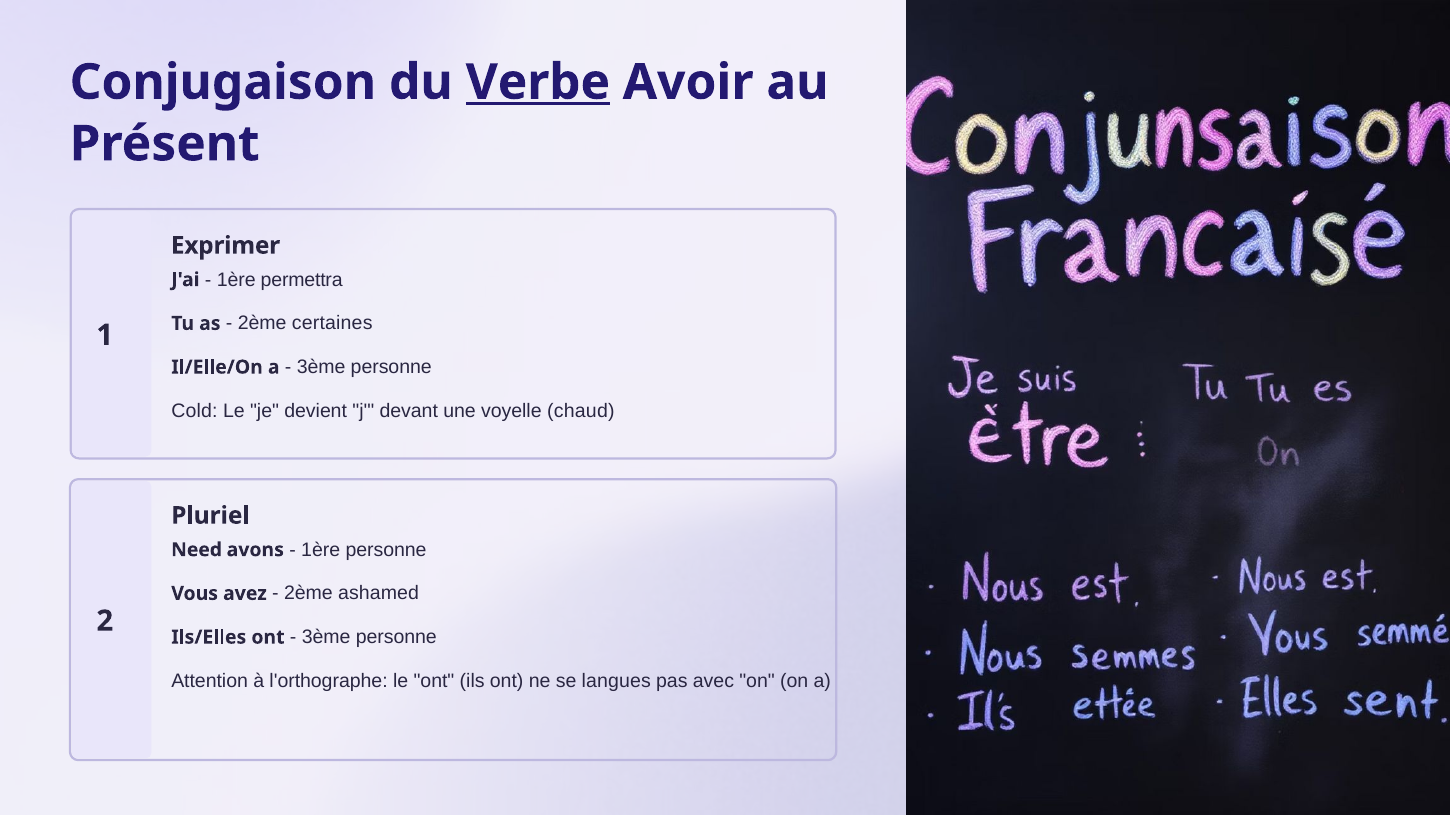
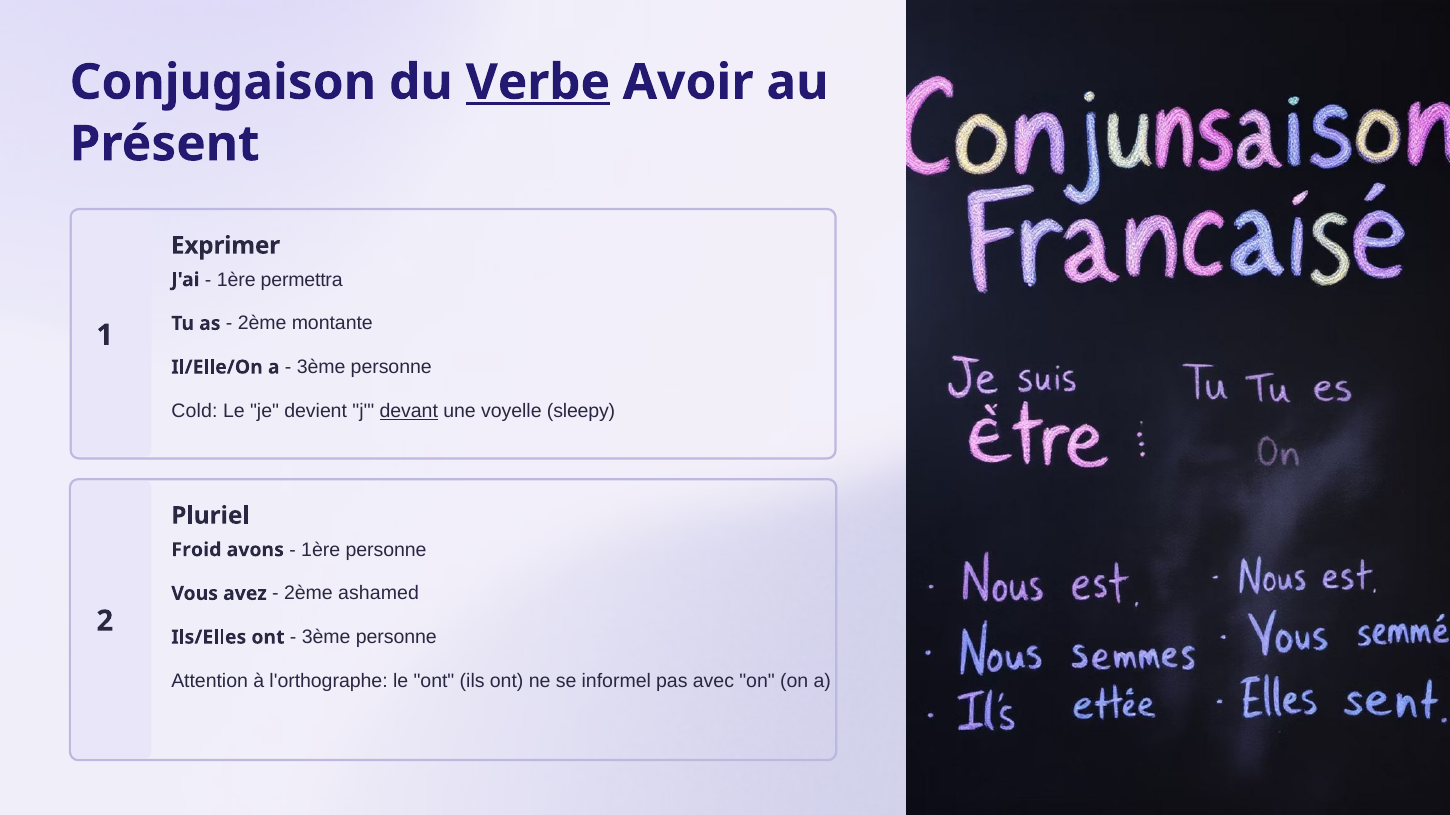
certaines: certaines -> montante (332, 324)
devant underline: none -> present (409, 411)
chaud: chaud -> sleepy (581, 411)
Need: Need -> Froid (196, 550)
langues: langues -> informel (616, 681)
